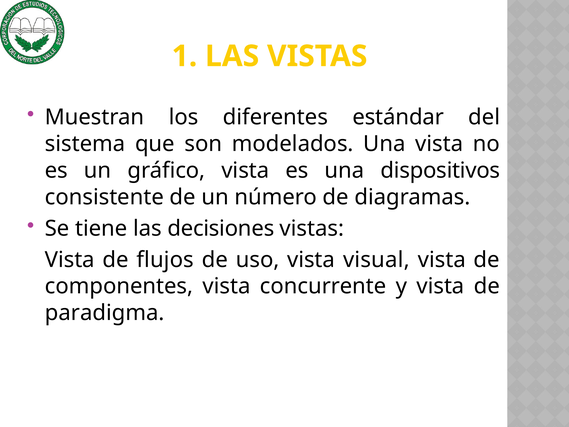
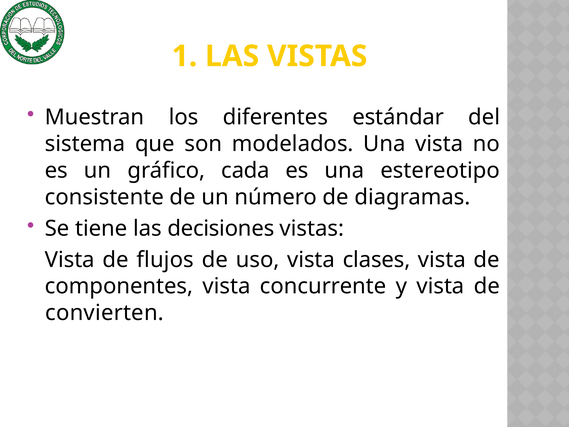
gráfico vista: vista -> cada (246, 170)
dispositivos: dispositivos -> estereotipo (440, 170)
visual: visual -> clases (377, 260)
paradigma: paradigma -> convierten (105, 313)
